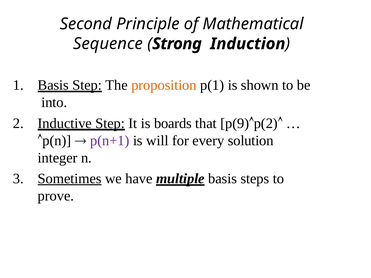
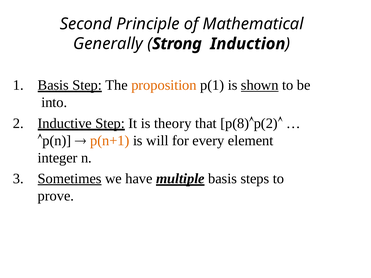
Sequence: Sequence -> Generally (108, 44)
shown underline: none -> present (260, 85)
boards: boards -> theory (173, 123)
p(9: p(9 -> p(8 (235, 123)
p(n+1 colour: purple -> orange (110, 141)
solution: solution -> element (251, 141)
